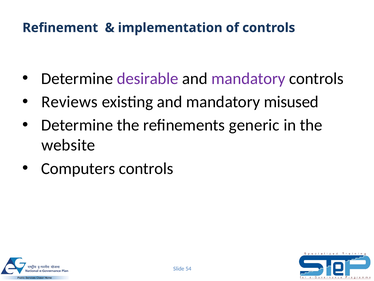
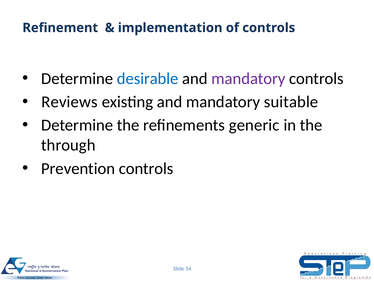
desirable colour: purple -> blue (148, 78)
misused: misused -> suitable (291, 102)
website: website -> through (68, 145)
Computers: Computers -> Prevention (78, 168)
